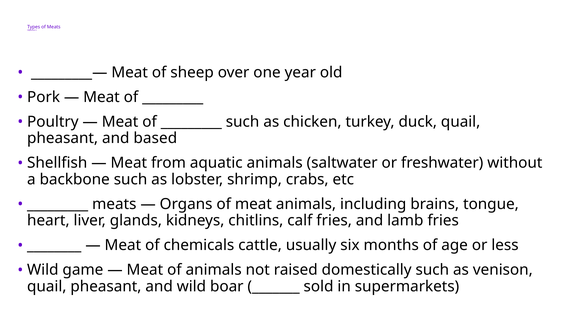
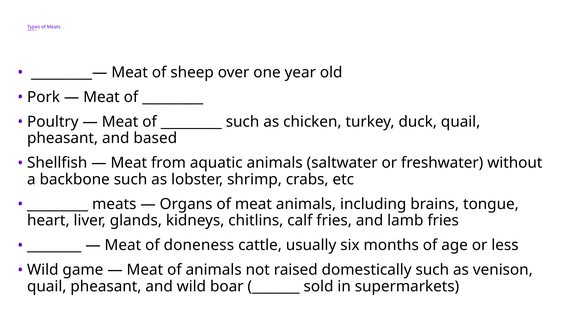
chemicals: chemicals -> doneness (199, 245)
